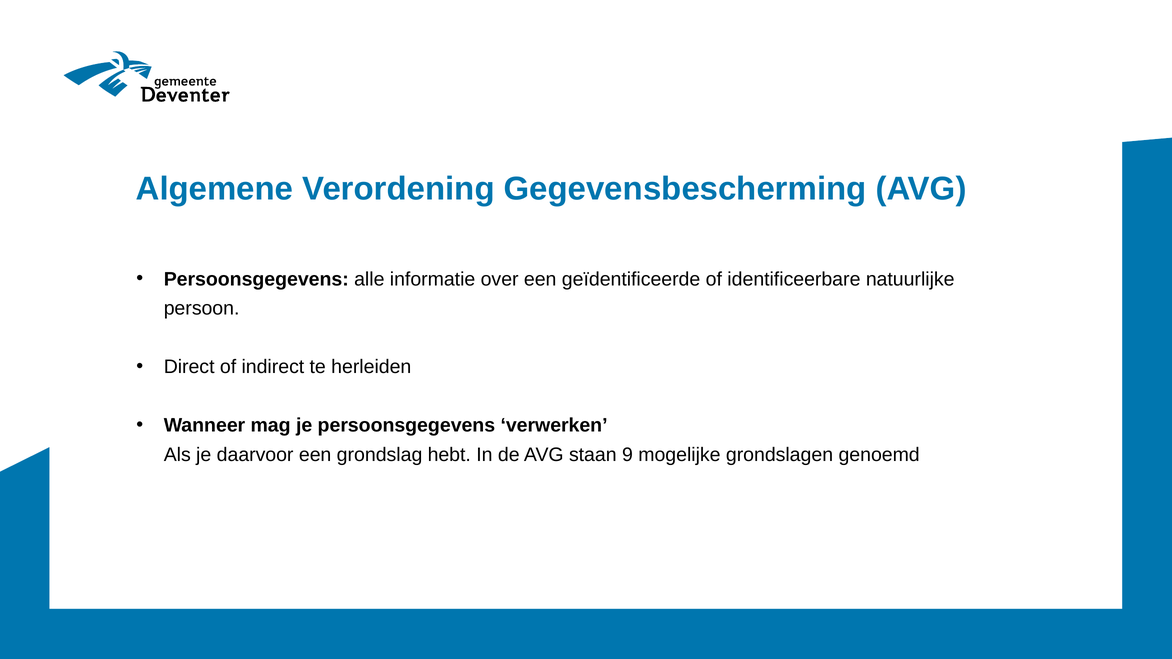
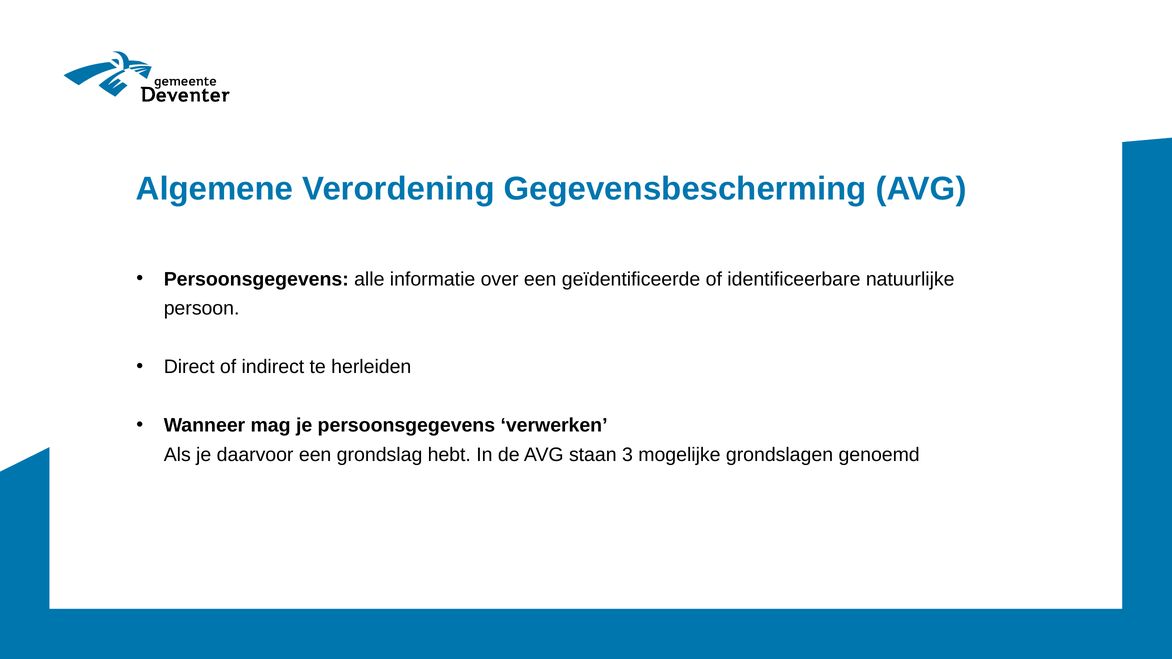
9: 9 -> 3 (627, 455)
